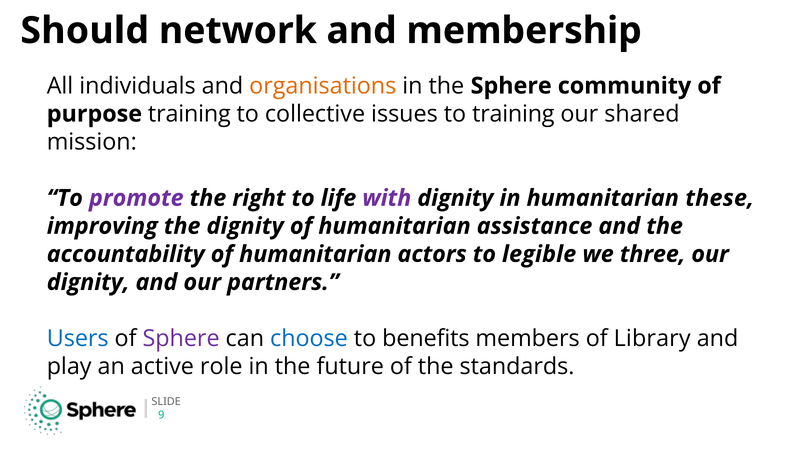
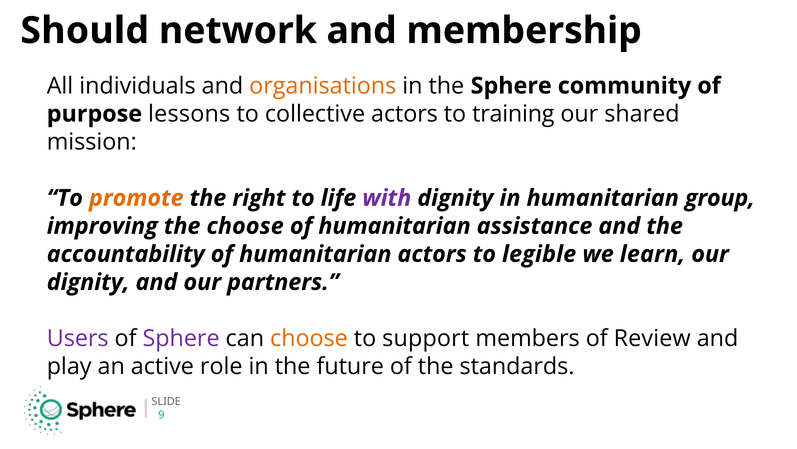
purpose training: training -> lessons (189, 114)
collective issues: issues -> actors (404, 114)
promote colour: purple -> orange (136, 198)
these: these -> group (720, 198)
the dignity: dignity -> choose (245, 226)
three: three -> learn (652, 254)
Users colour: blue -> purple (78, 338)
choose colour: blue -> orange (309, 338)
benefits: benefits -> support (426, 338)
Library: Library -> Review (652, 338)
